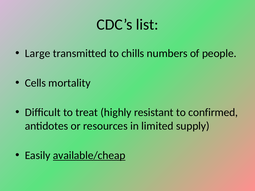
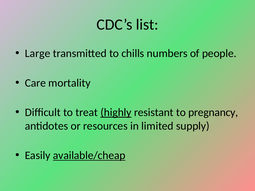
Cells: Cells -> Care (35, 83)
highly underline: none -> present (116, 112)
confirmed: confirmed -> pregnancy (213, 112)
